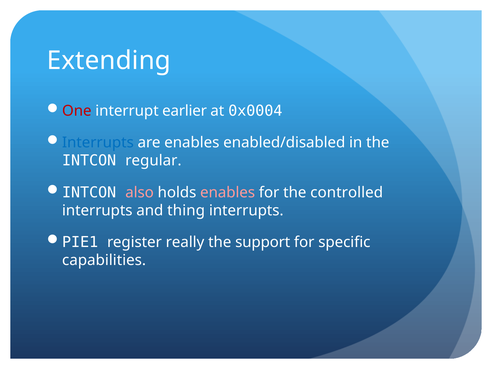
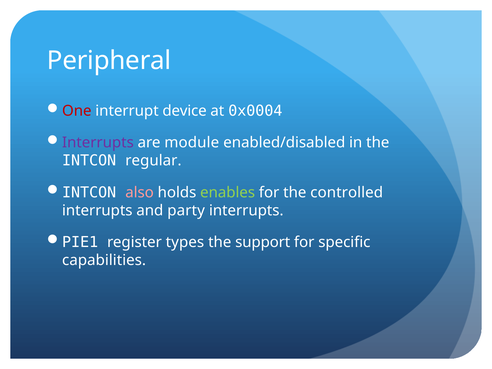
Extending: Extending -> Peripheral (109, 60)
earlier: earlier -> device (185, 111)
Interrupts colour: blue -> purple (98, 143)
are enables: enables -> module (192, 143)
enables colour: pink -> light green (228, 192)
thing: thing -> party (186, 210)
really: really -> types (185, 242)
